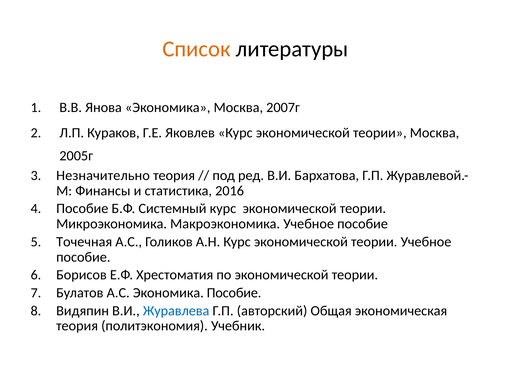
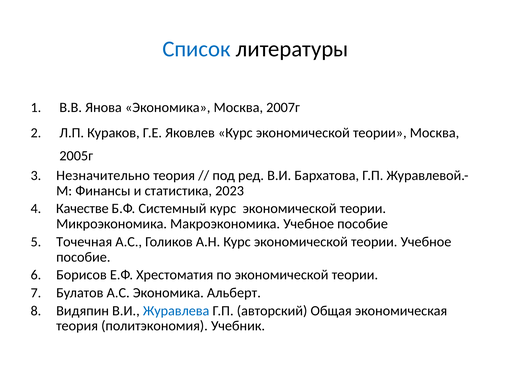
Список colour: orange -> blue (196, 49)
2016: 2016 -> 2023 (230, 191)
Пособие: Пособие -> Качестве (82, 209)
Экономика Пособие: Пособие -> Альберт (234, 293)
